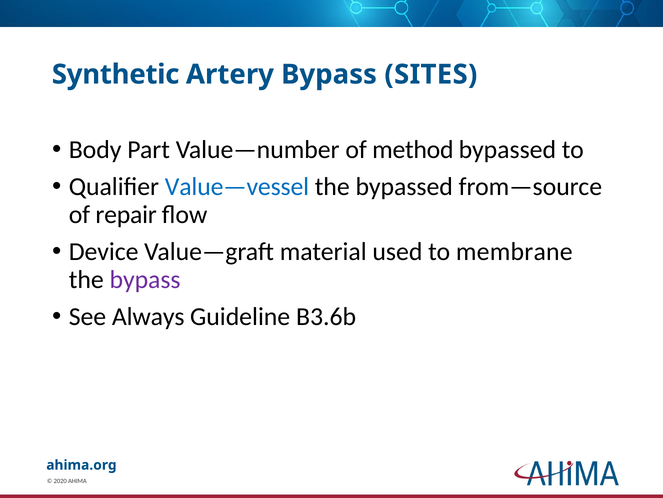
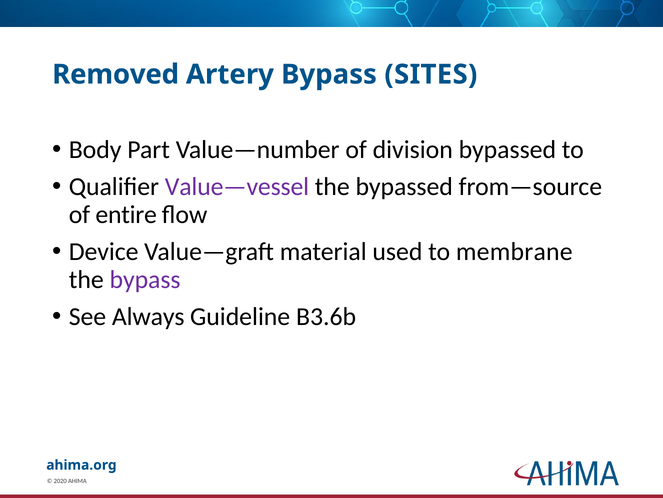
Synthetic: Synthetic -> Removed (116, 74)
method: method -> division (413, 149)
Value—vessel colour: blue -> purple (237, 187)
repair: repair -> entire (126, 214)
